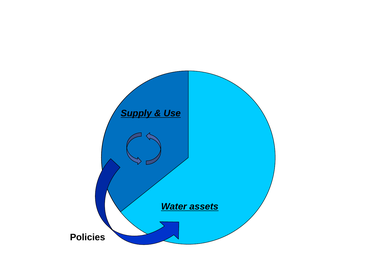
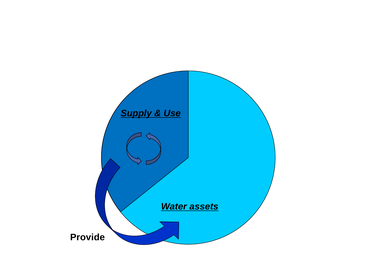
Policies: Policies -> Provide (87, 237)
